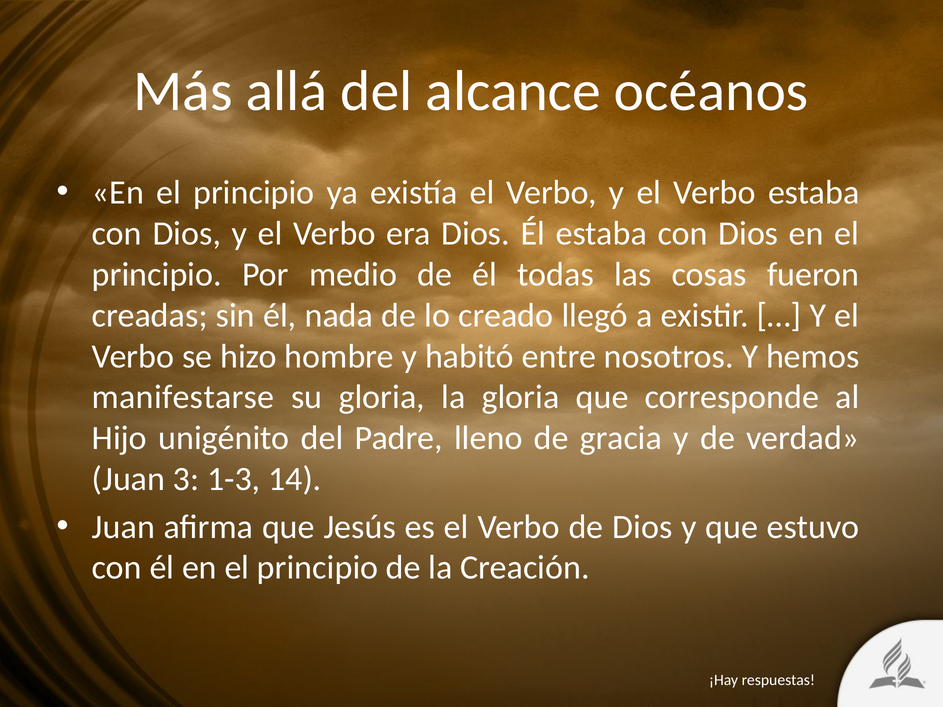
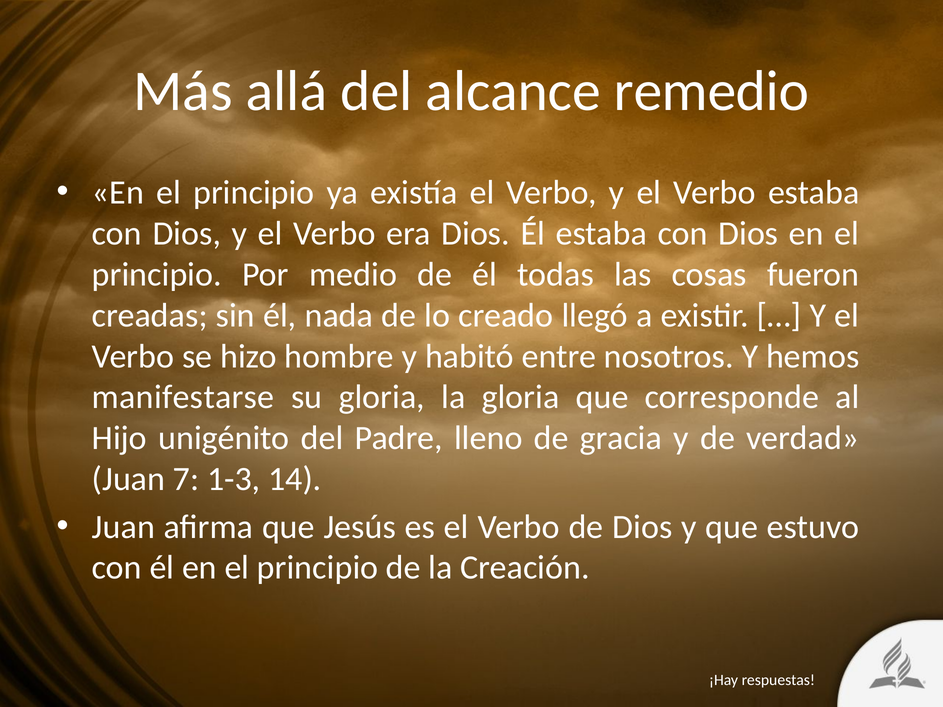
océanos: océanos -> remedio (711, 91)
3: 3 -> 7 (186, 479)
